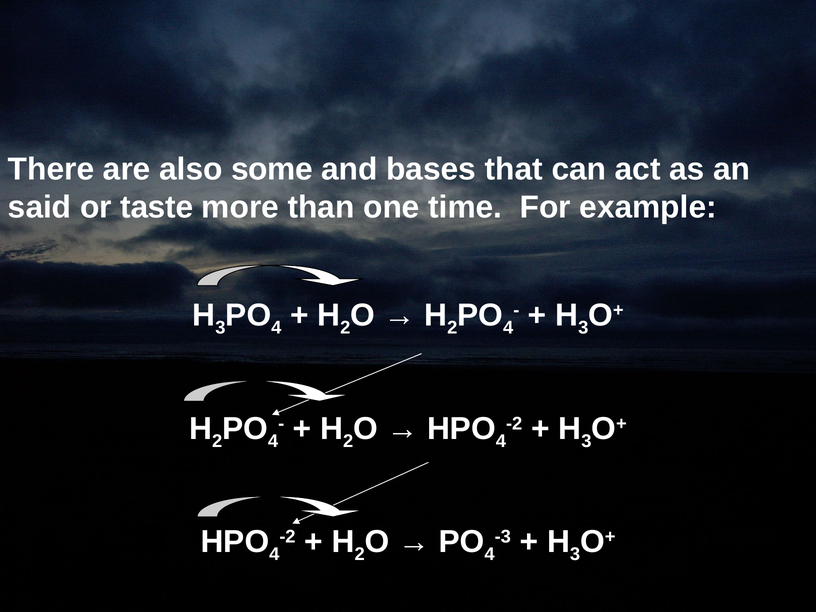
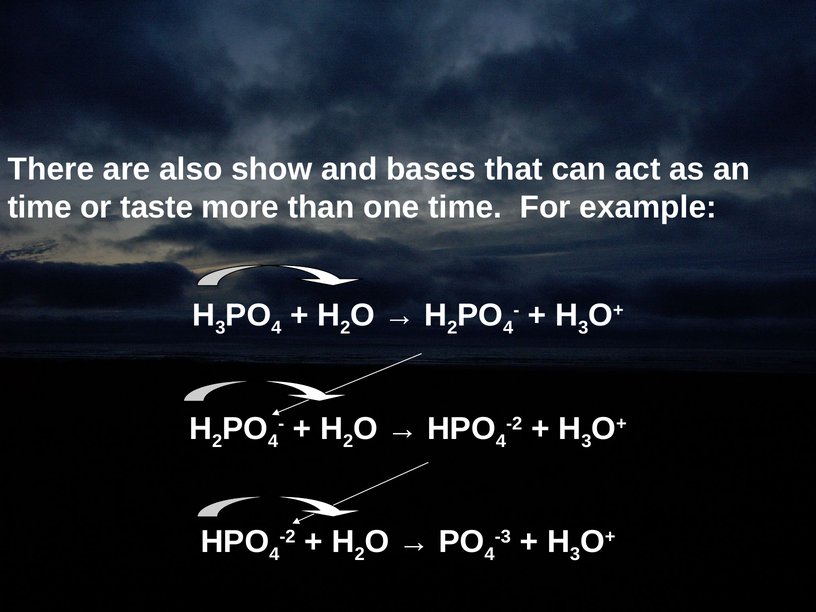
some: some -> show (272, 169)
said: said -> time (40, 207)
